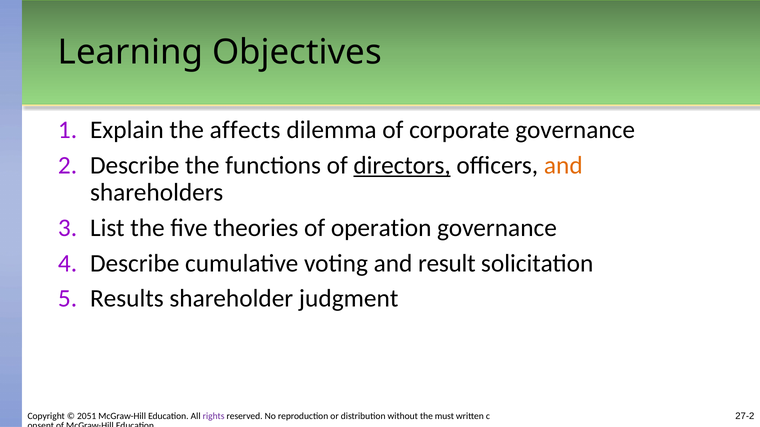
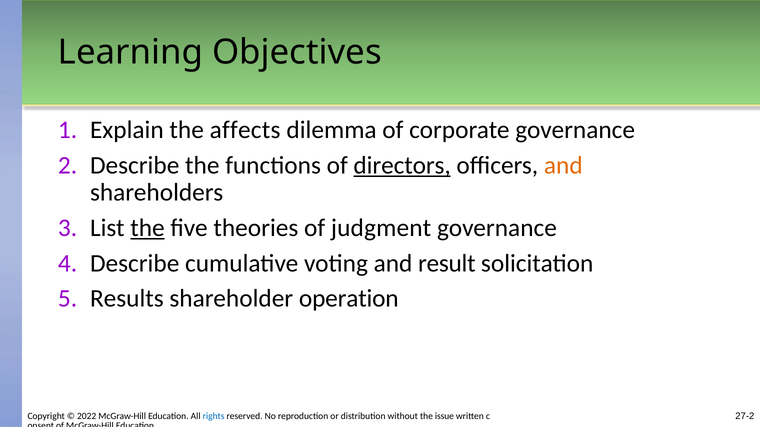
the underline: none -> present (147, 228)
operation: operation -> judgment (381, 228)
judgment: judgment -> operation (349, 299)
2051: 2051 -> 2022 (87, 417)
rights colour: purple -> blue (214, 417)
must: must -> issue (444, 417)
